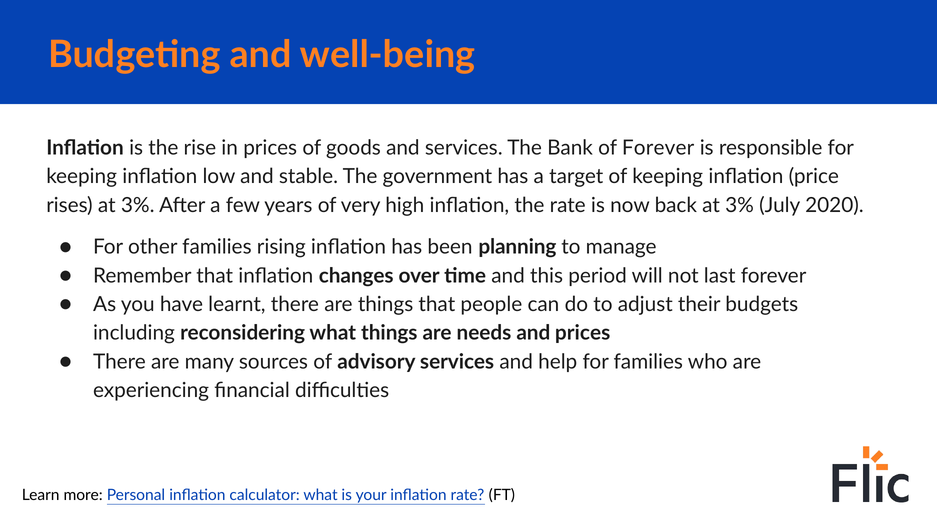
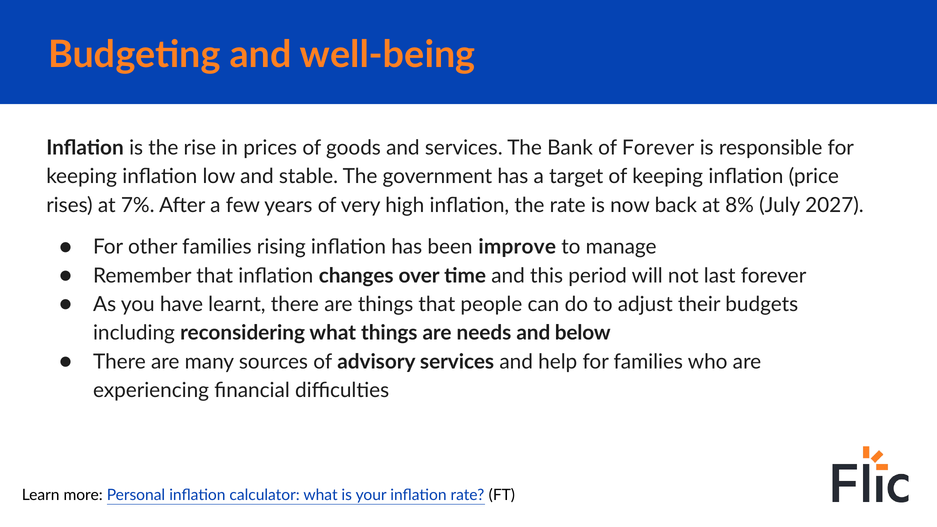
rises at 3%: 3% -> 7% (138, 205)
back at 3%: 3% -> 8% (739, 205)
2020: 2020 -> 2027 (834, 205)
planning: planning -> improve (517, 247)
and prices: prices -> below (583, 333)
